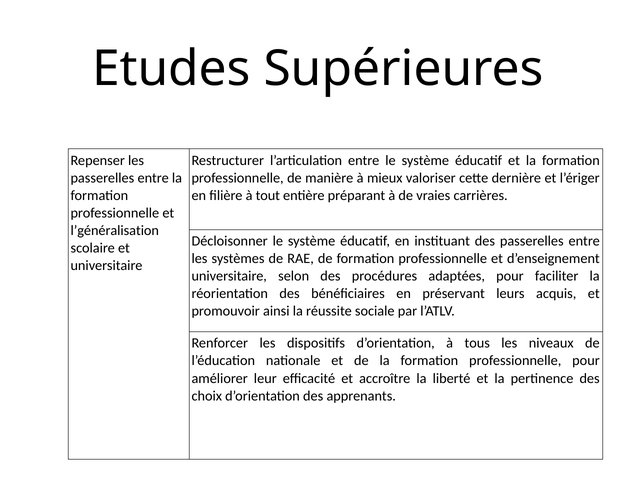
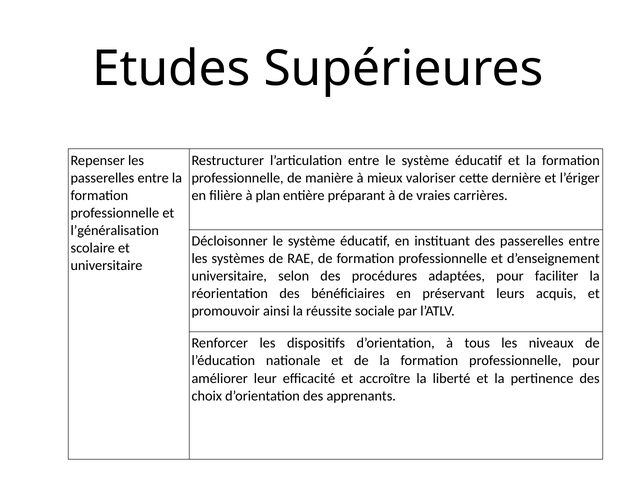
tout: tout -> plan (268, 195)
